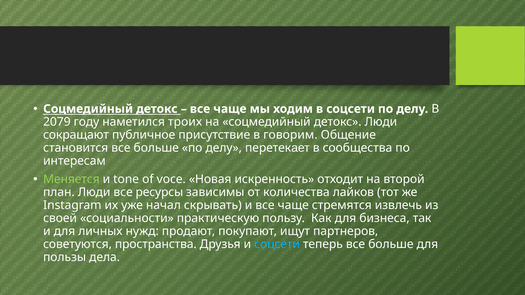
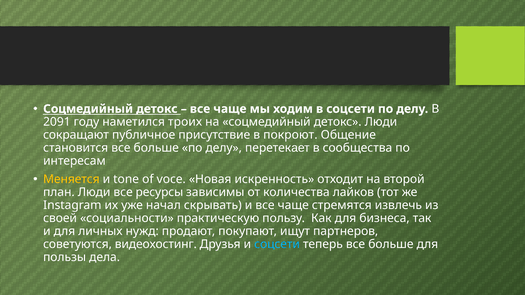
2079: 2079 -> 2091 (57, 122)
говорим: говорим -> покроют (290, 135)
Меняется colour: light green -> yellow (71, 179)
пространства: пространства -> видеохостинг (156, 244)
